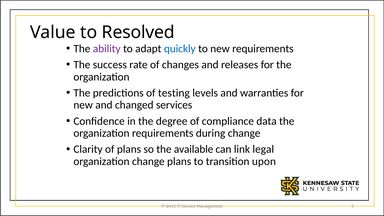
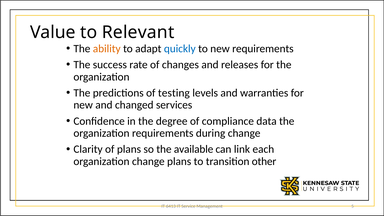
Resolved: Resolved -> Relevant (138, 32)
ability colour: purple -> orange (107, 49)
legal: legal -> each (263, 149)
upon: upon -> other (264, 161)
